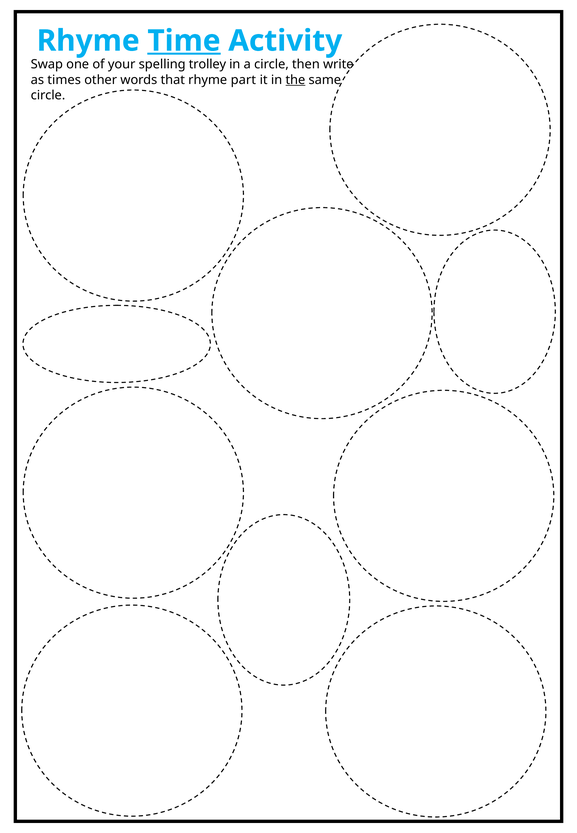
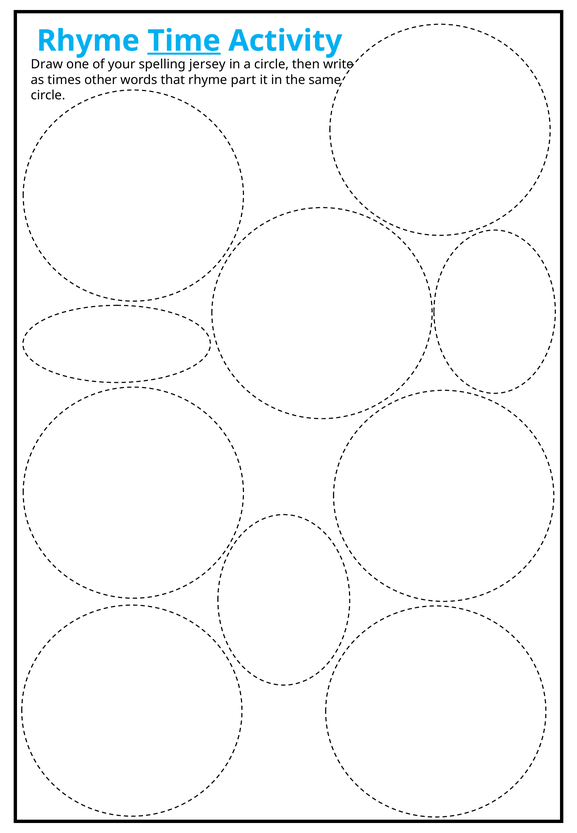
Swap: Swap -> Draw (47, 64)
trolley: trolley -> jersey (207, 64)
the underline: present -> none (295, 80)
